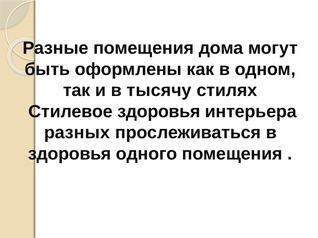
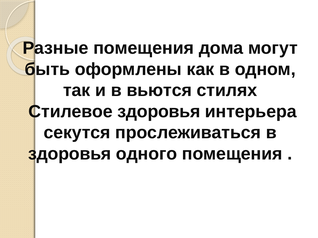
тысячу: тысячу -> вьются (159, 91)
разных: разных -> секутся (77, 133)
